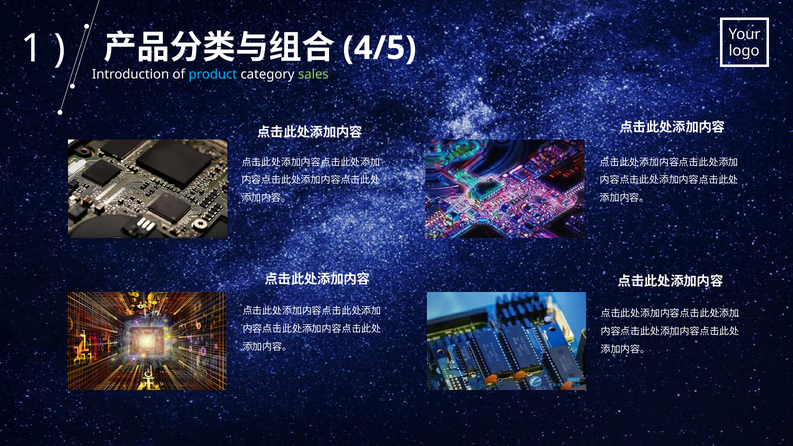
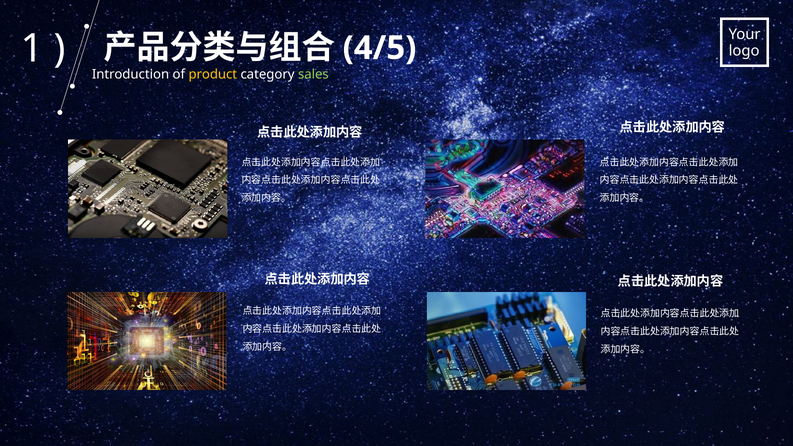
product colour: light blue -> yellow (213, 75)
